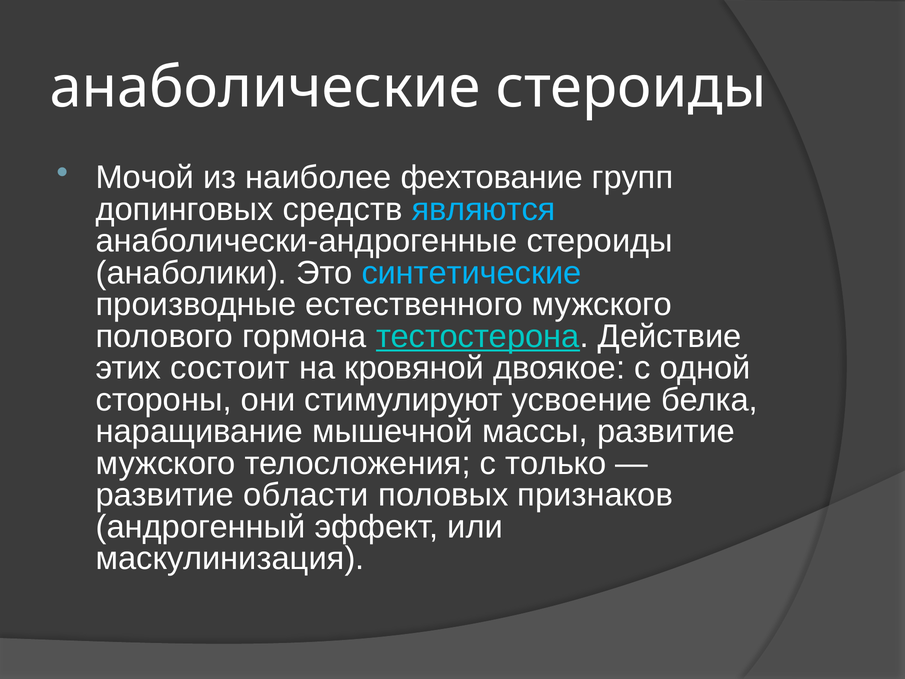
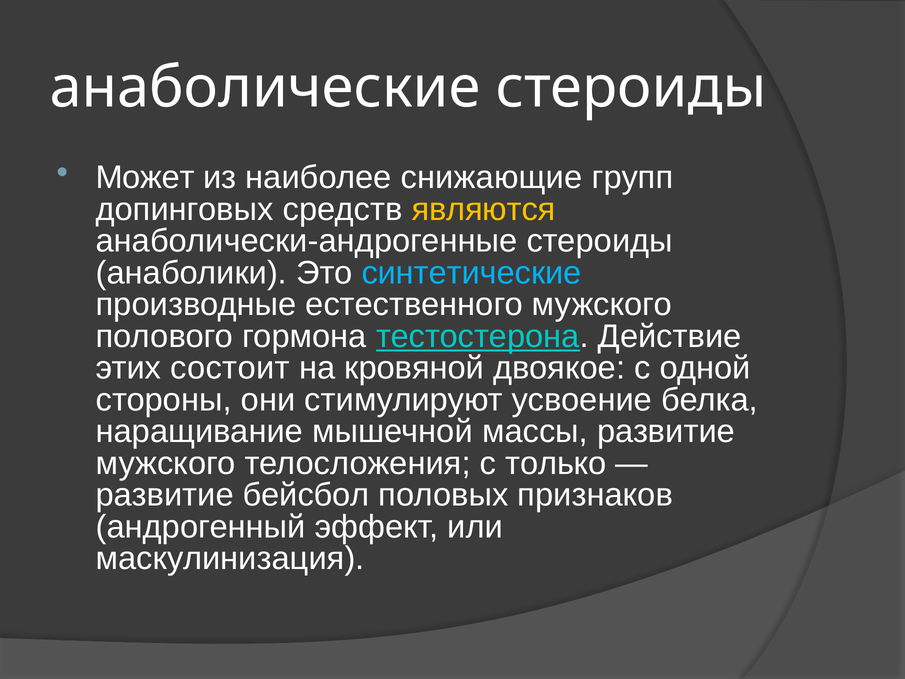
Мочой: Мочой -> Может (145, 177)
фехтование: фехтование -> снижающие (492, 177)
являются colour: light blue -> yellow (483, 209)
области: области -> бейсбол (306, 495)
